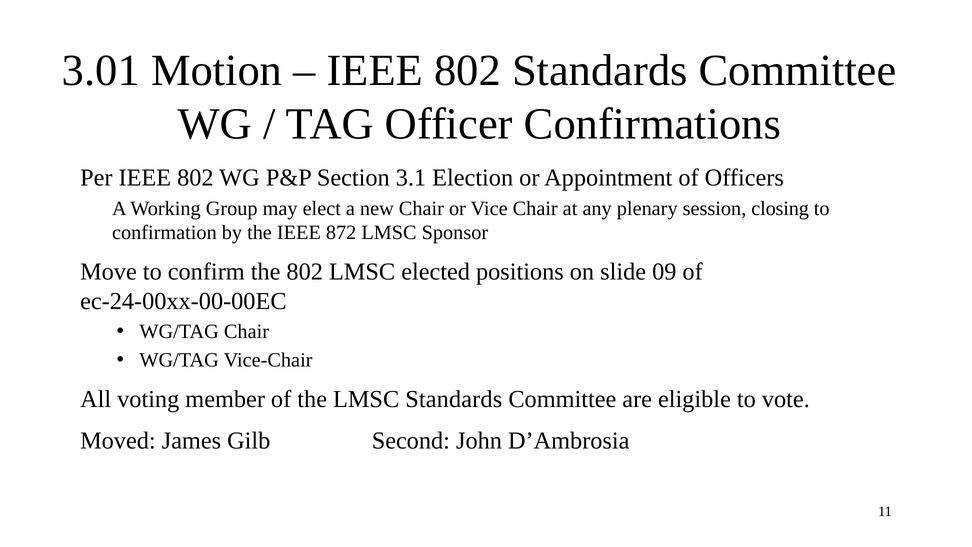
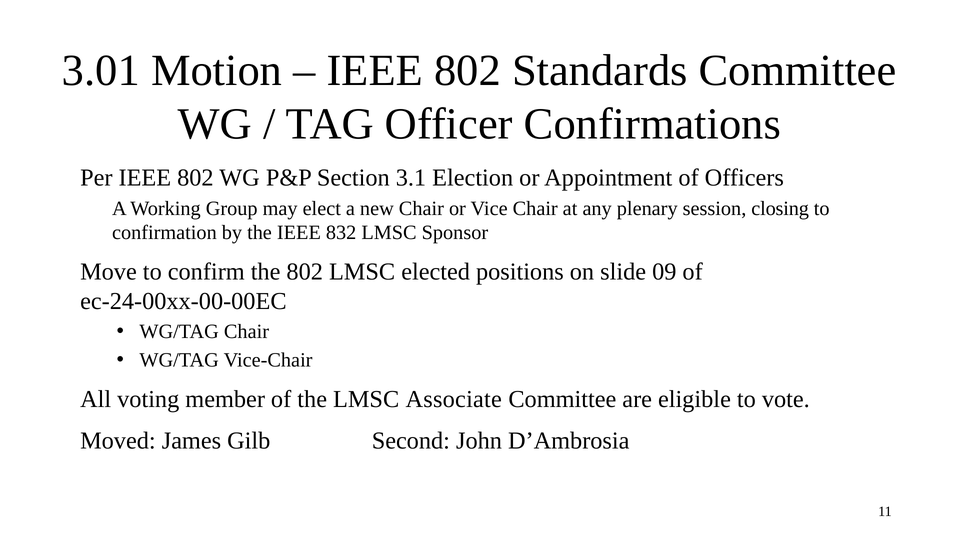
872: 872 -> 832 (341, 233)
LMSC Standards: Standards -> Associate (454, 399)
